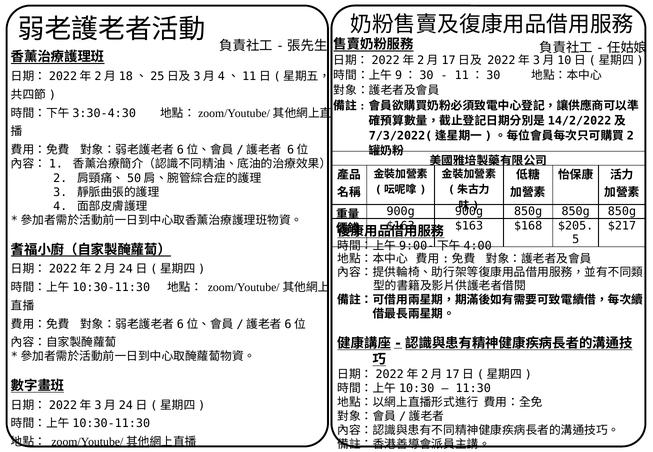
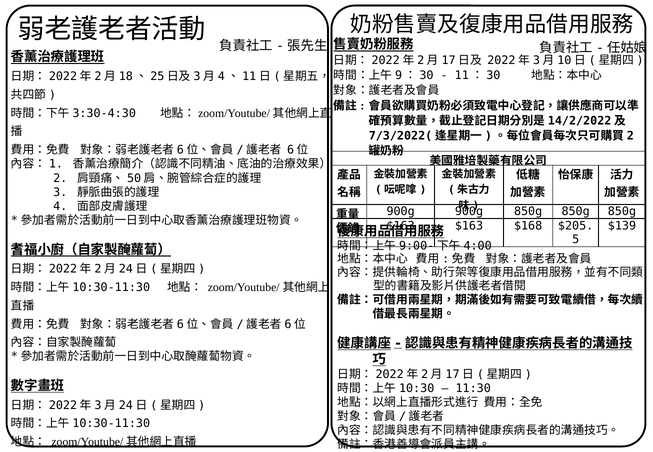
$217: $217 -> $139 (622, 226)
